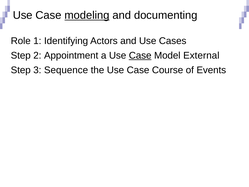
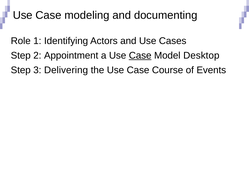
modeling underline: present -> none (87, 15)
External: External -> Desktop (201, 55)
Sequence: Sequence -> Delivering (66, 70)
